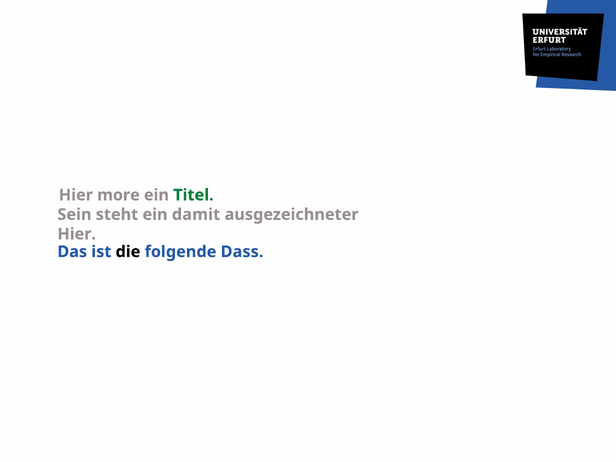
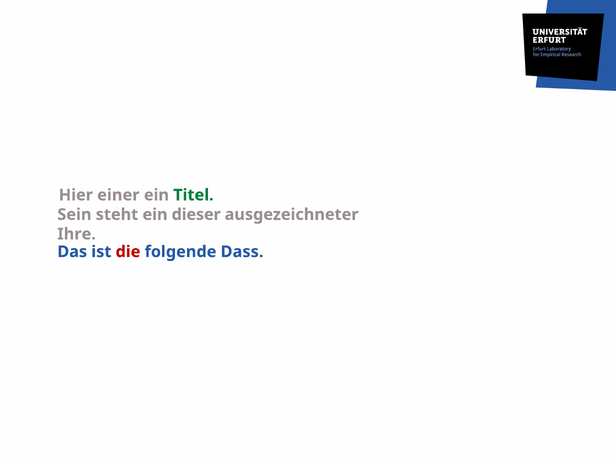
more: more -> einer (118, 195)
damit: damit -> dieser (196, 215)
Hier: Hier -> Ihre (77, 234)
die colour: black -> red (128, 252)
